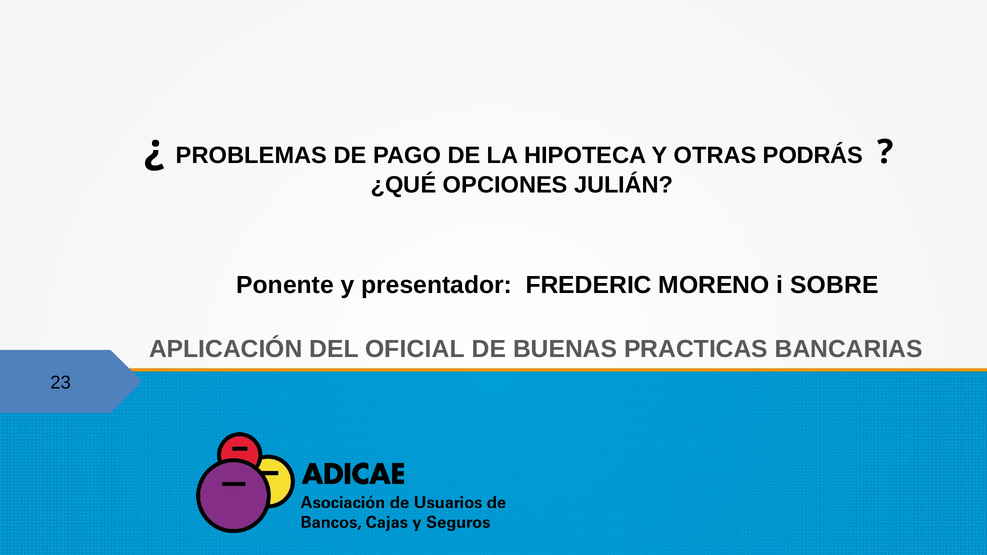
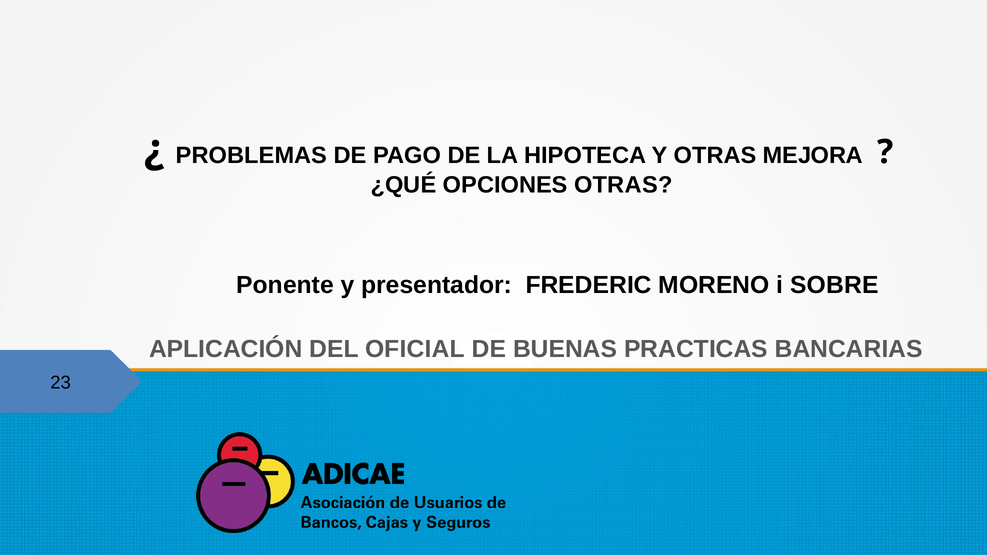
PODRÁS: PODRÁS -> MEJORA (813, 155)
OPCIONES JULIÁN: JULIÁN -> OTRAS (623, 185)
